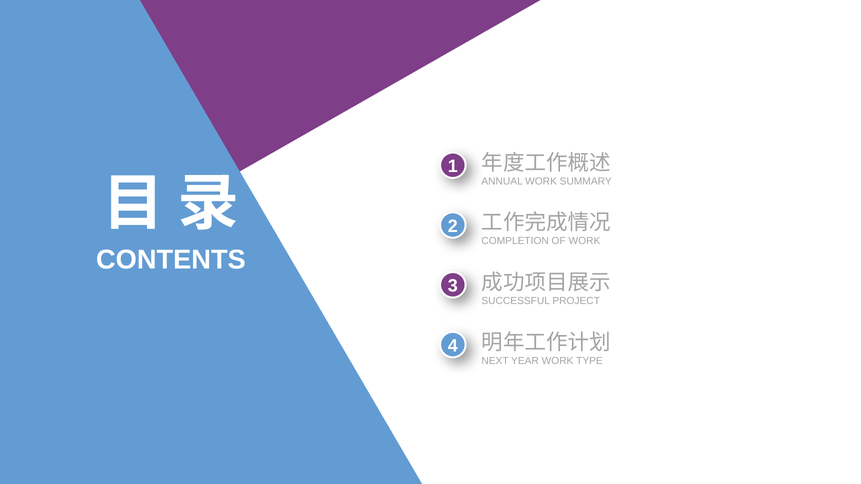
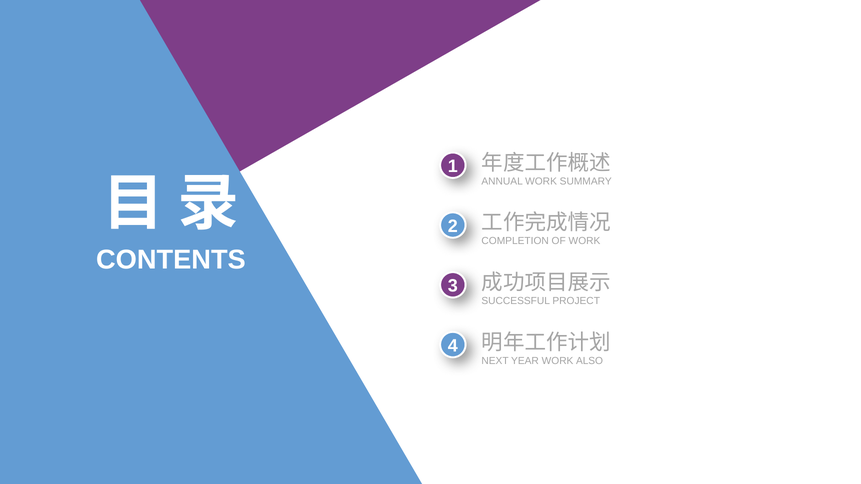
TYPE: TYPE -> ALSO (590, 361)
